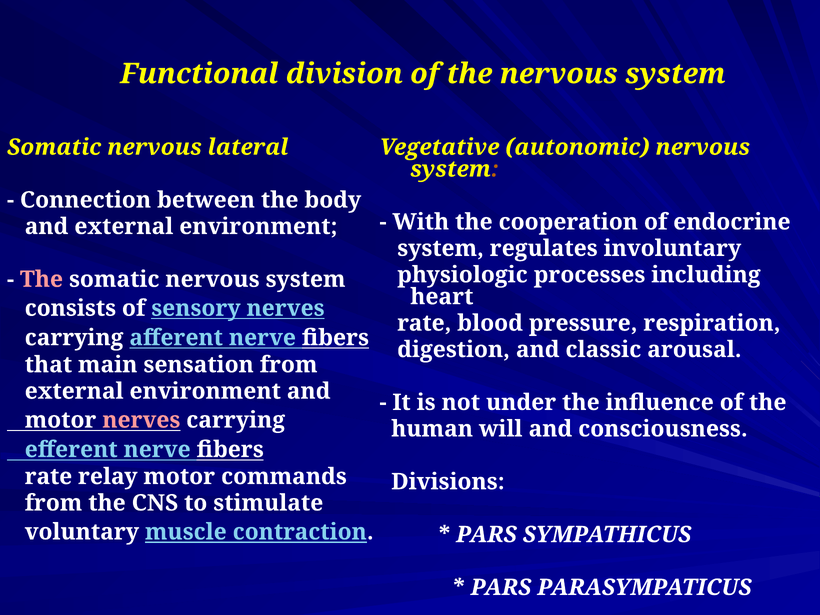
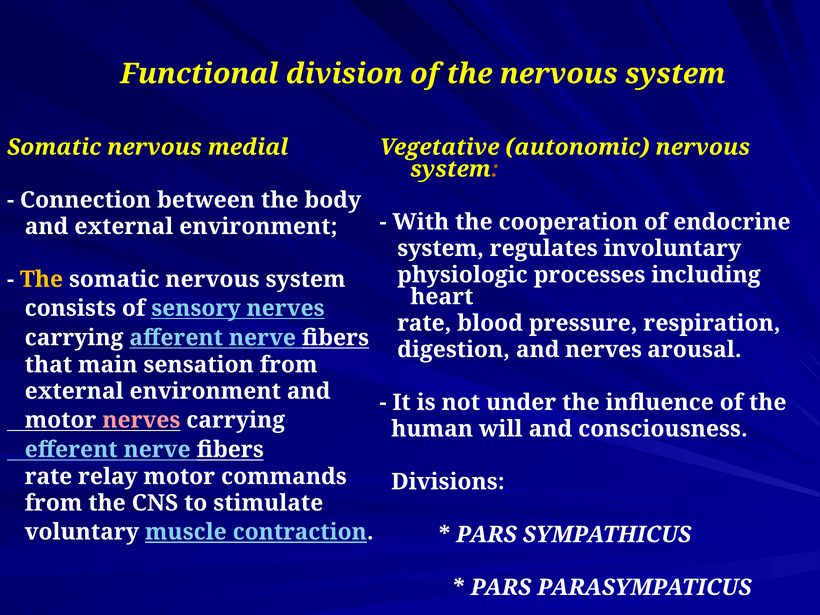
lateral: lateral -> medial (248, 147)
The colour: pink -> yellow (41, 279)
and classic: classic -> nerves (604, 350)
